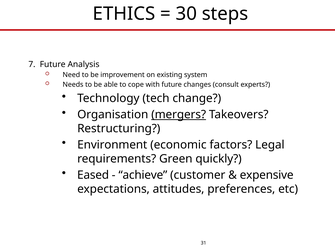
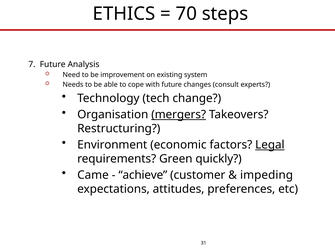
30: 30 -> 70 (186, 14)
Legal underline: none -> present (270, 145)
Eased: Eased -> Came (93, 175)
expensive: expensive -> impeding (267, 175)
